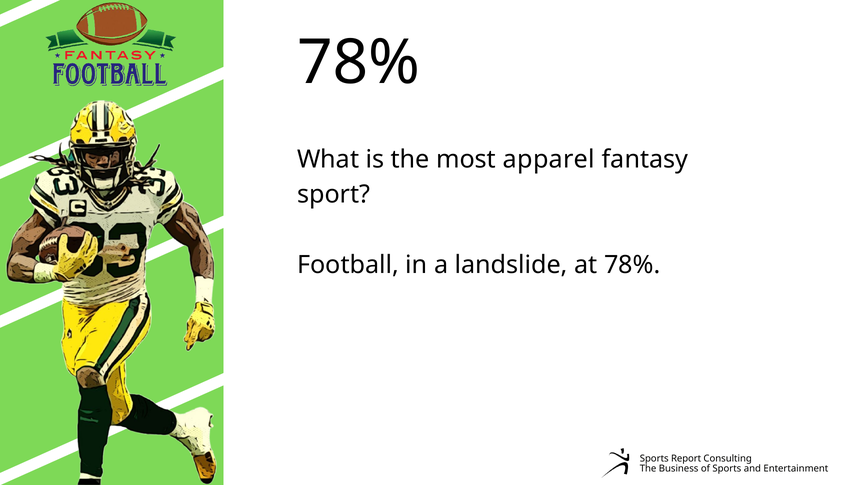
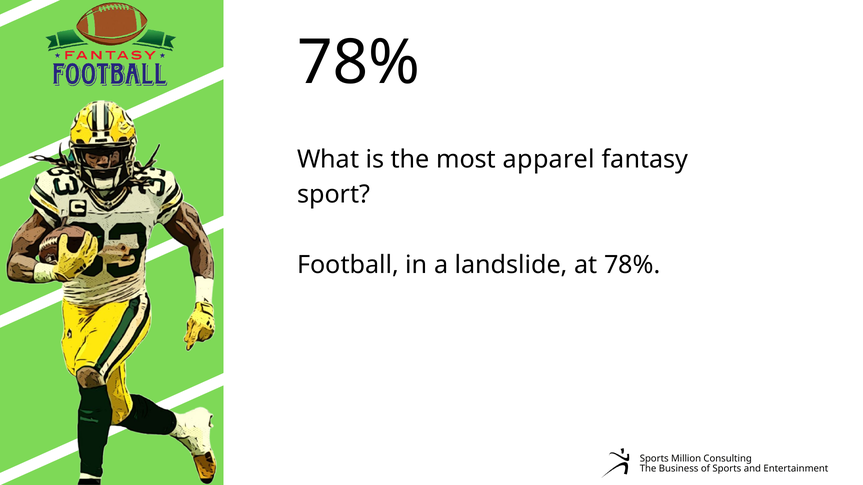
Report: Report -> Million (686, 459)
